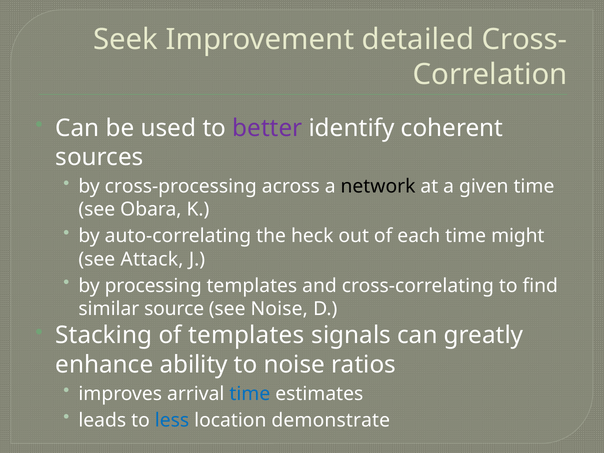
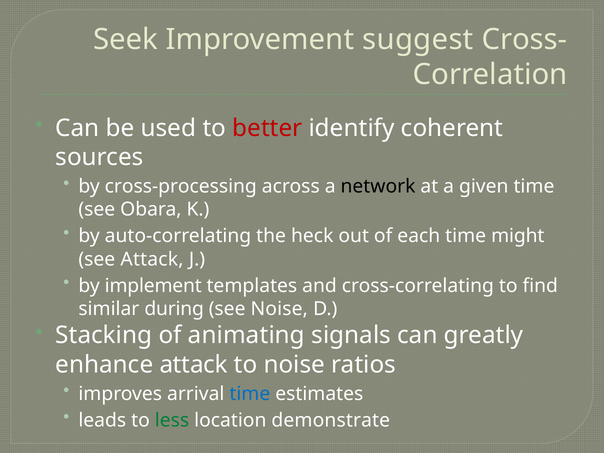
detailed: detailed -> suggest (418, 39)
better colour: purple -> red (267, 128)
processing: processing -> implement (153, 286)
source: source -> during (174, 309)
of templates: templates -> animating (246, 335)
enhance ability: ability -> attack (194, 365)
less colour: blue -> green (172, 420)
